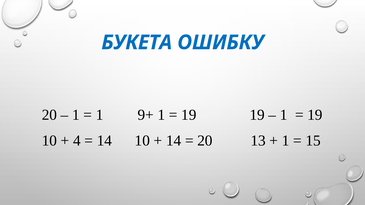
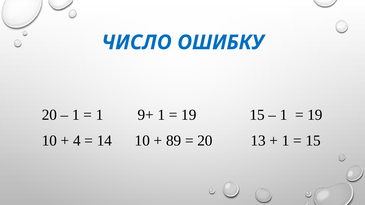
БУКЕТА: БУКЕТА -> ЧИСЛО (137, 43)
19 19: 19 -> 15 (257, 115)
14: 14 -> 89 (174, 141)
